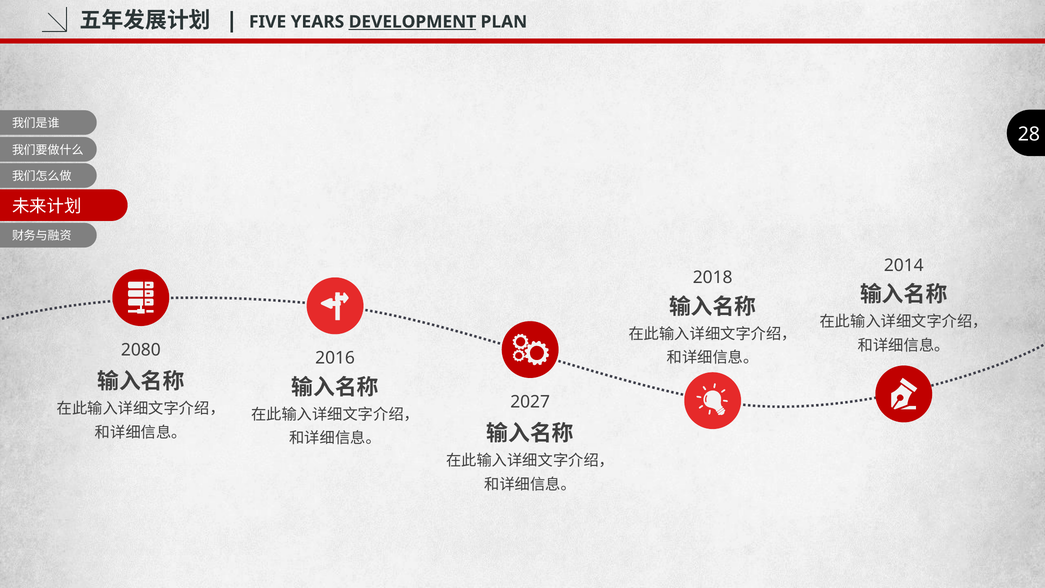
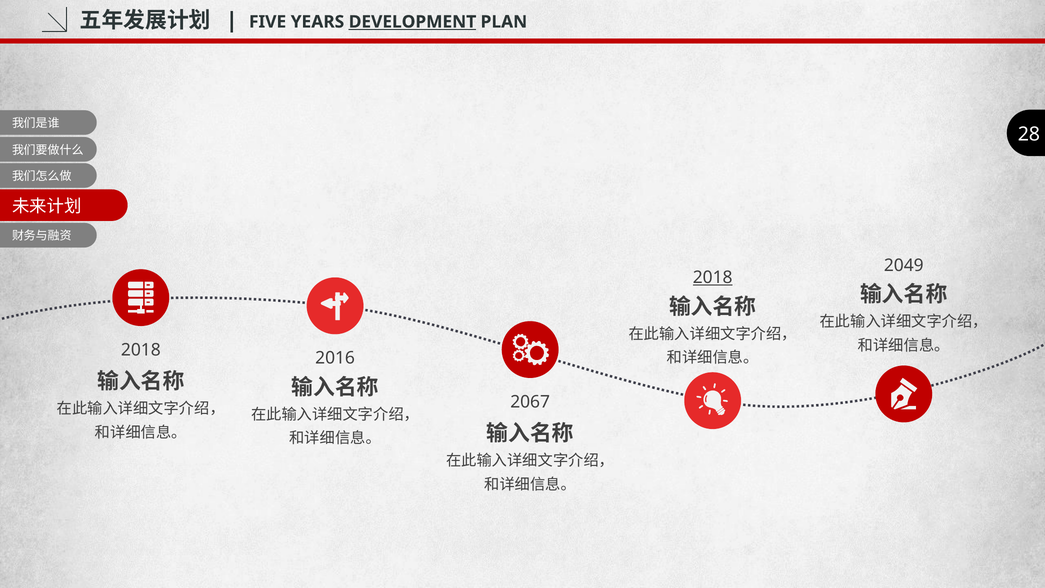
2014: 2014 -> 2049 (904, 265)
2018 underline: none -> present (713, 278)
2080: 2080 -> 2018 (141, 350)
2027: 2027 -> 2067 (530, 402)
